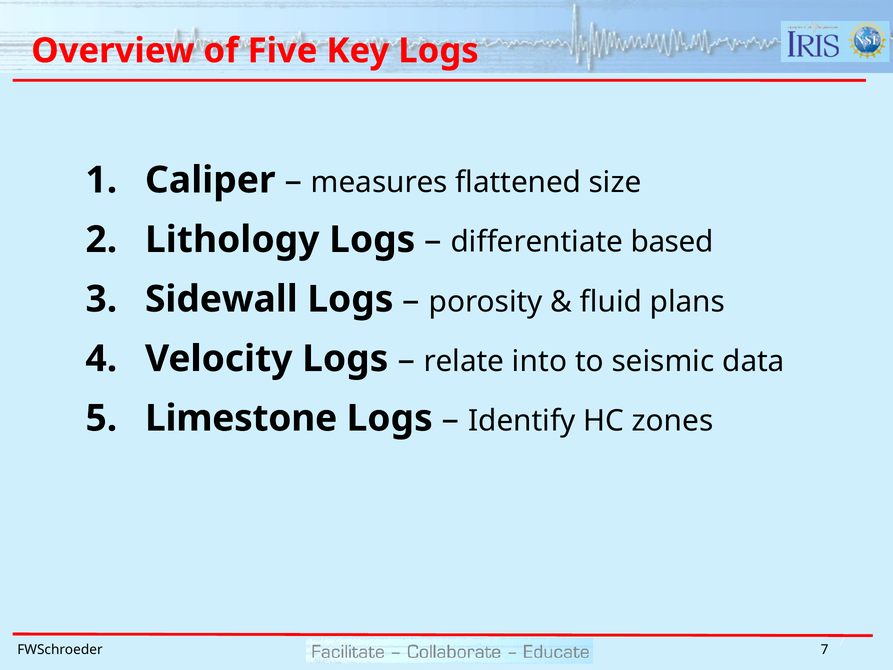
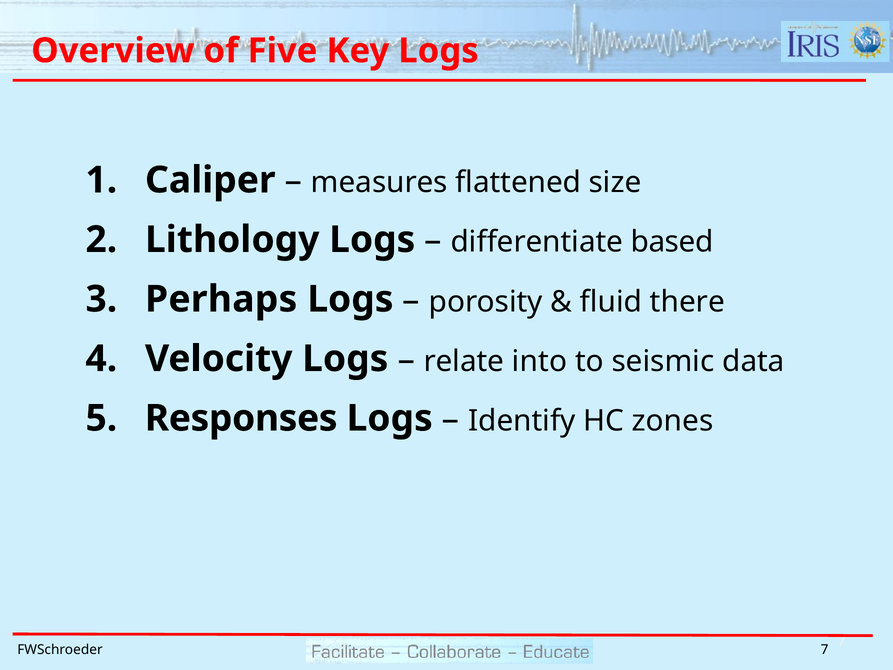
Sidewall: Sidewall -> Perhaps (221, 299)
plans: plans -> there (687, 302)
Limestone: Limestone -> Responses (241, 418)
